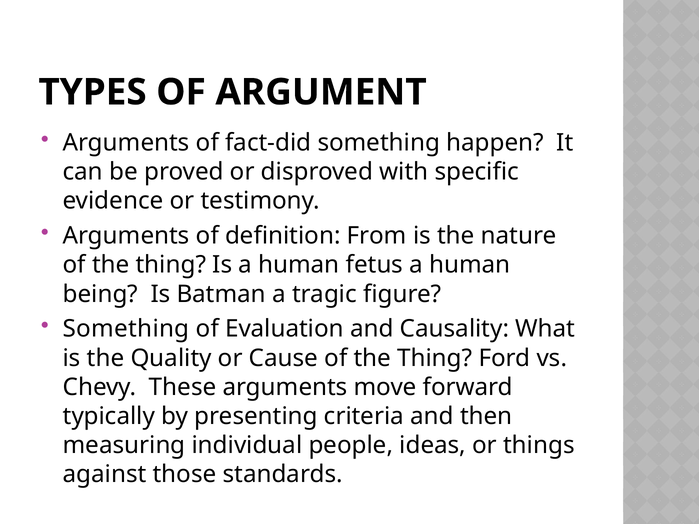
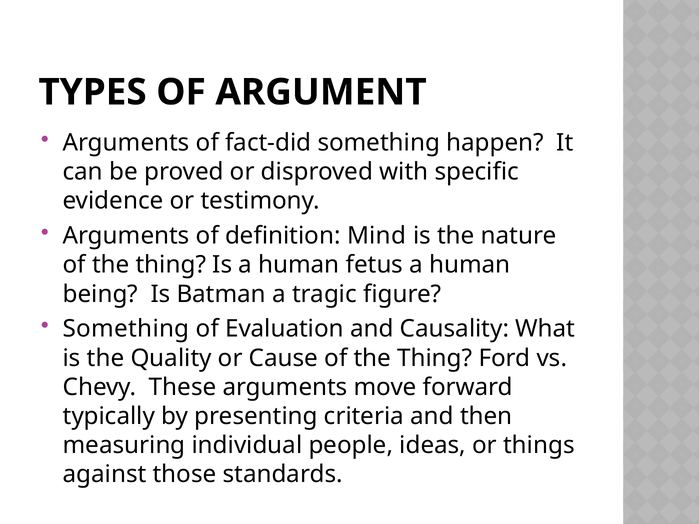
From: From -> Mind (377, 236)
